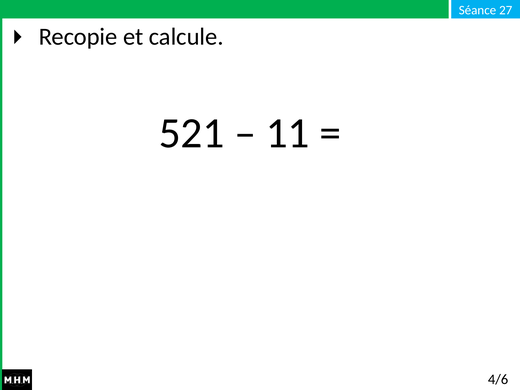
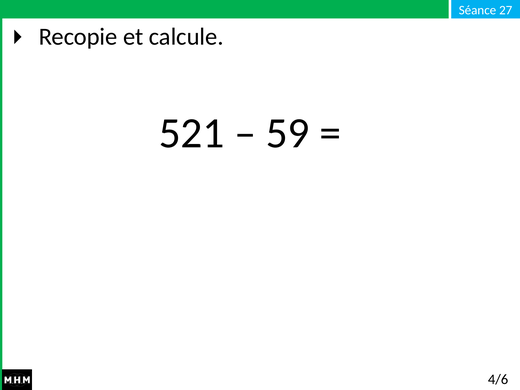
11: 11 -> 59 (288, 133)
